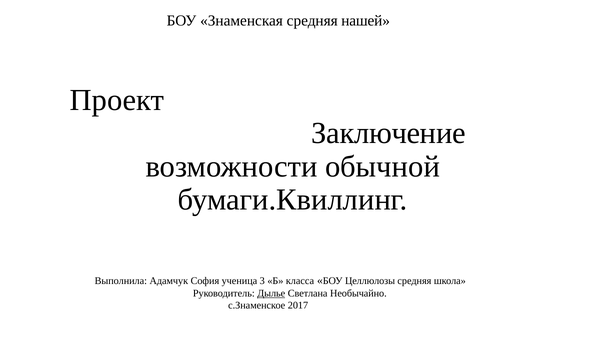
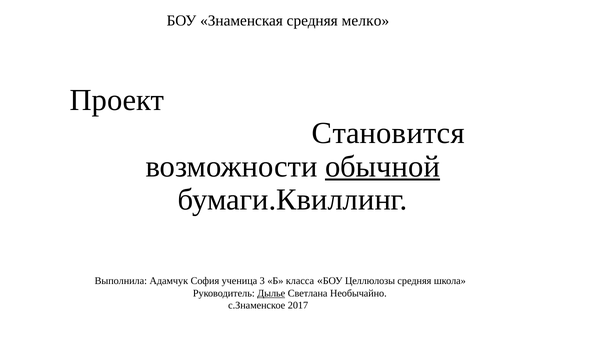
нашей: нашей -> мелко (365, 21)
Заключение: Заключение -> Становится (388, 133)
обычной underline: none -> present (383, 167)
